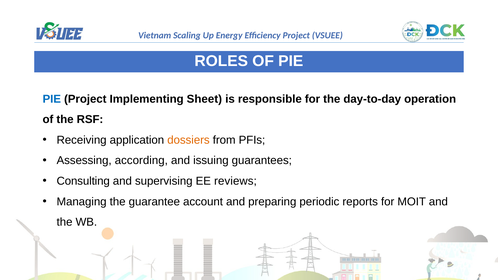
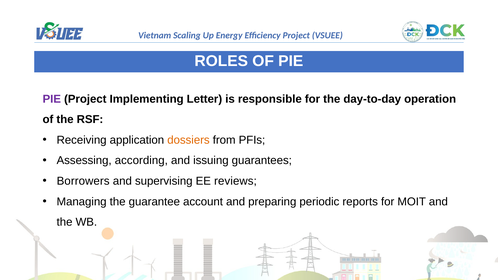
PIE colour: blue -> purple (52, 99)
Sheet: Sheet -> Letter (204, 99)
Consulting: Consulting -> Borrowers (83, 181)
